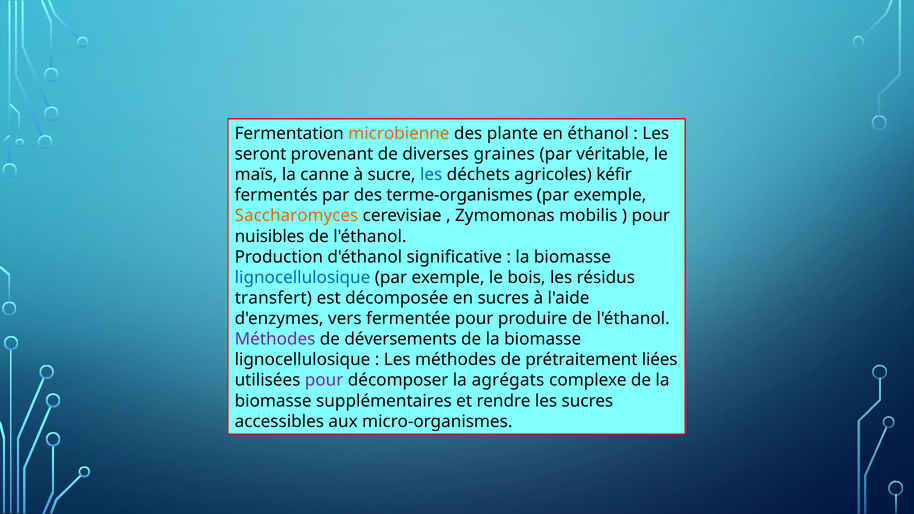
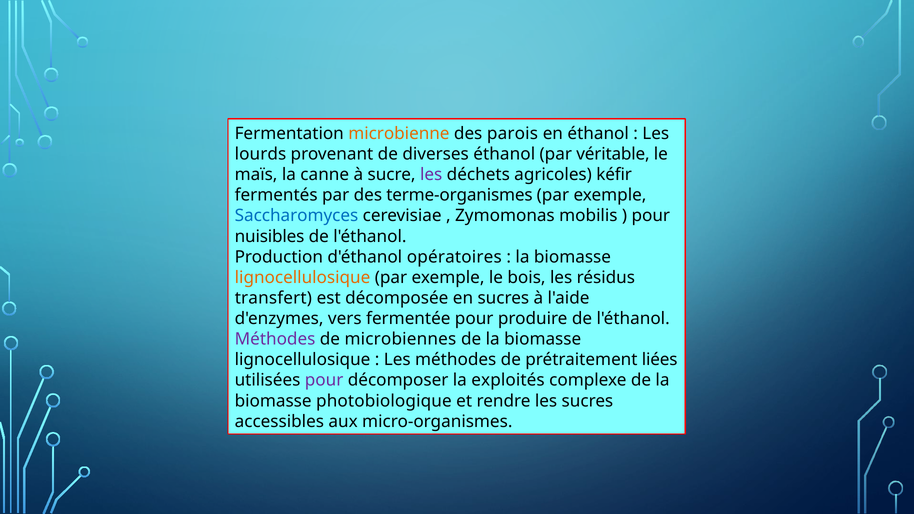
plante: plante -> parois (512, 134)
seront: seront -> lourds (260, 154)
diverses graines: graines -> éthanol (504, 154)
les colour: blue -> purple (431, 175)
Saccharomyces colour: orange -> blue (296, 216)
significative: significative -> opératoires (454, 257)
lignocellulosique colour: blue -> orange (303, 278)
déversements: déversements -> microbiennes (400, 339)
agrégats: agrégats -> exploités (508, 380)
supplémentaires: supplémentaires -> photobiologique (384, 401)
